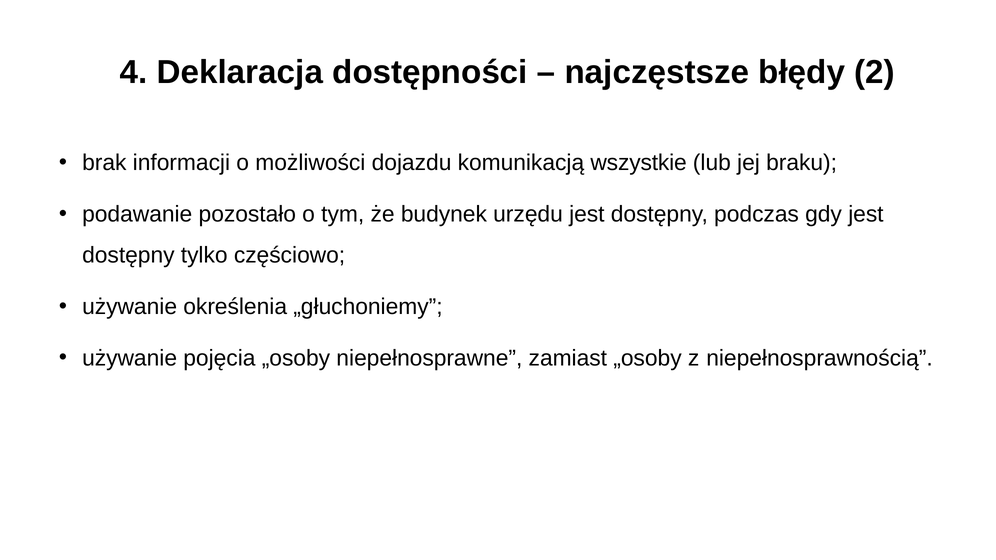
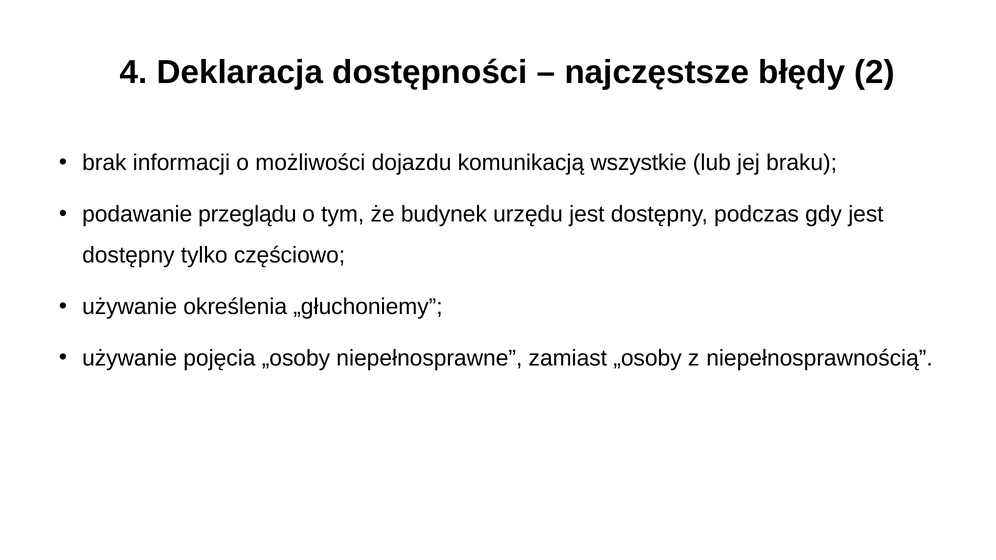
pozostało: pozostało -> przeglądu (247, 214)
